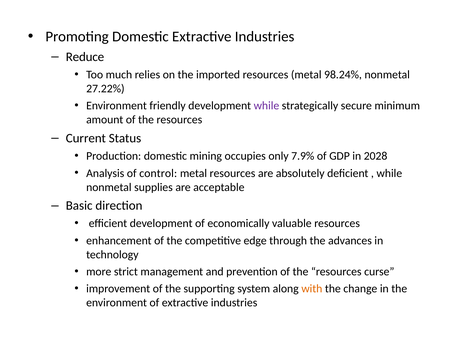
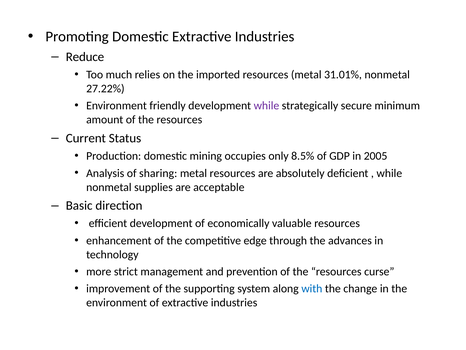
98.24%: 98.24% -> 31.01% (343, 75)
7.9%: 7.9% -> 8.5% (303, 156)
2028: 2028 -> 2005 (376, 156)
control: control -> sharing (158, 173)
with colour: orange -> blue (312, 288)
